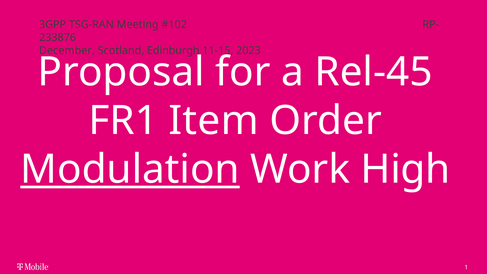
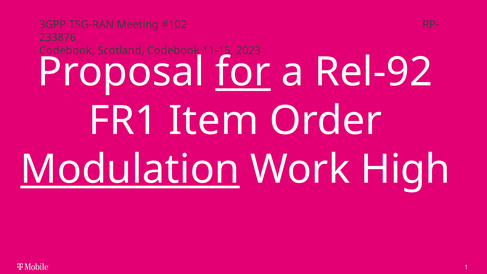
December: December -> Codebook (67, 51)
Scotland Edinburgh: Edinburgh -> Codebook (173, 51)
for underline: none -> present (243, 72)
Rel-45: Rel-45 -> Rel-92 (373, 72)
